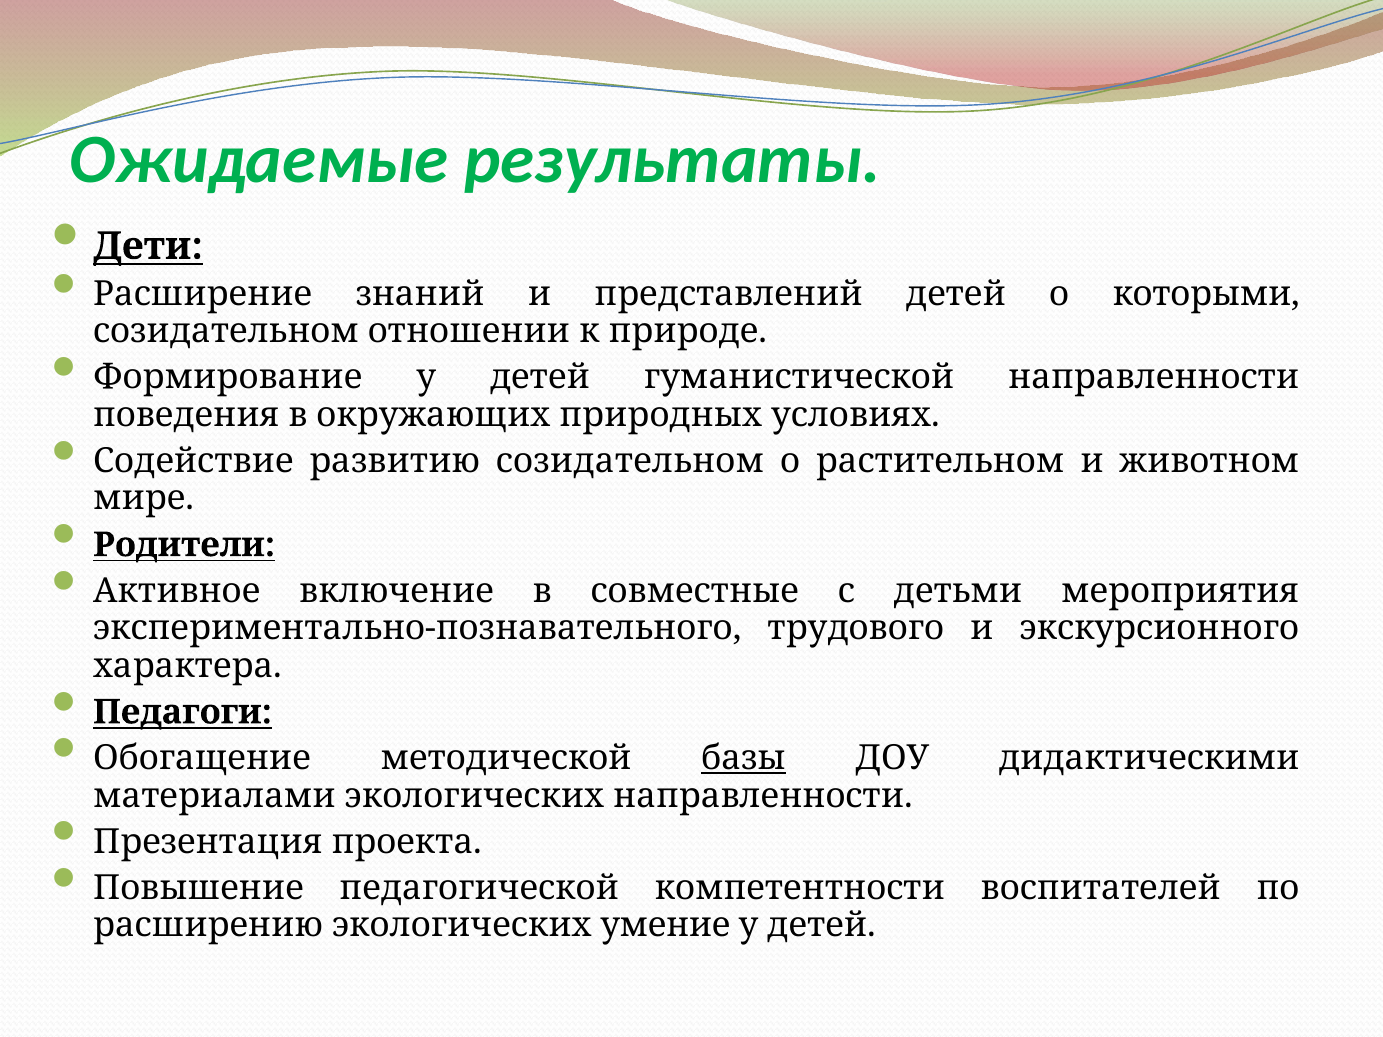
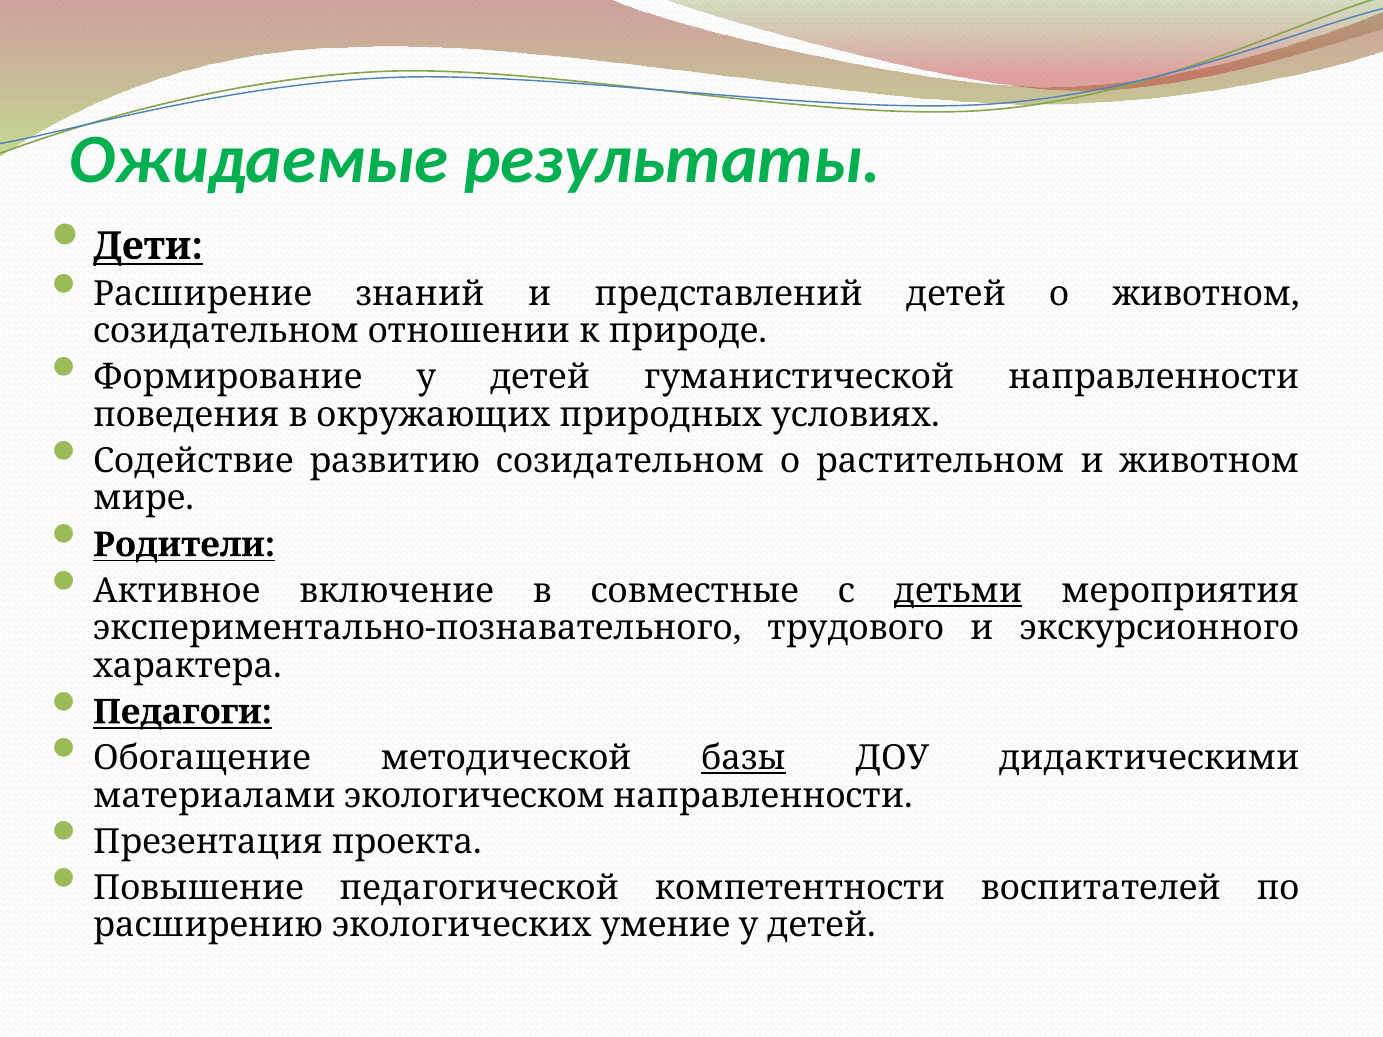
о которыми: которыми -> животном (1206, 294)
детьми underline: none -> present (958, 591)
материалами экологических: экологических -> экологическом (475, 796)
